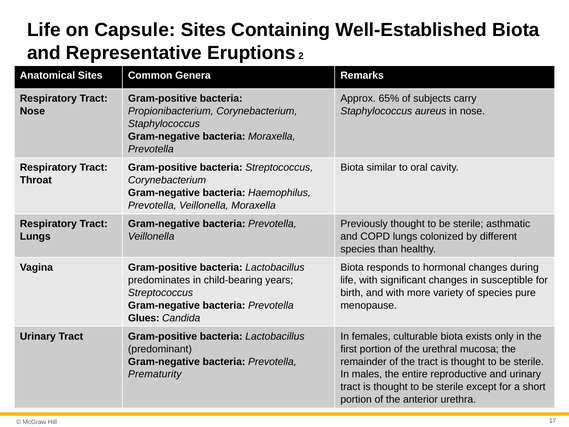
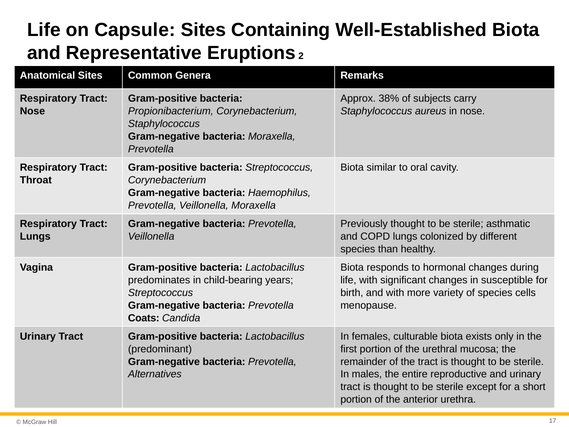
65%: 65% -> 38% (389, 98)
pure: pure -> cells (526, 293)
Glues: Glues -> Coats (144, 318)
Prematurity: Prematurity -> Alternatives (155, 374)
